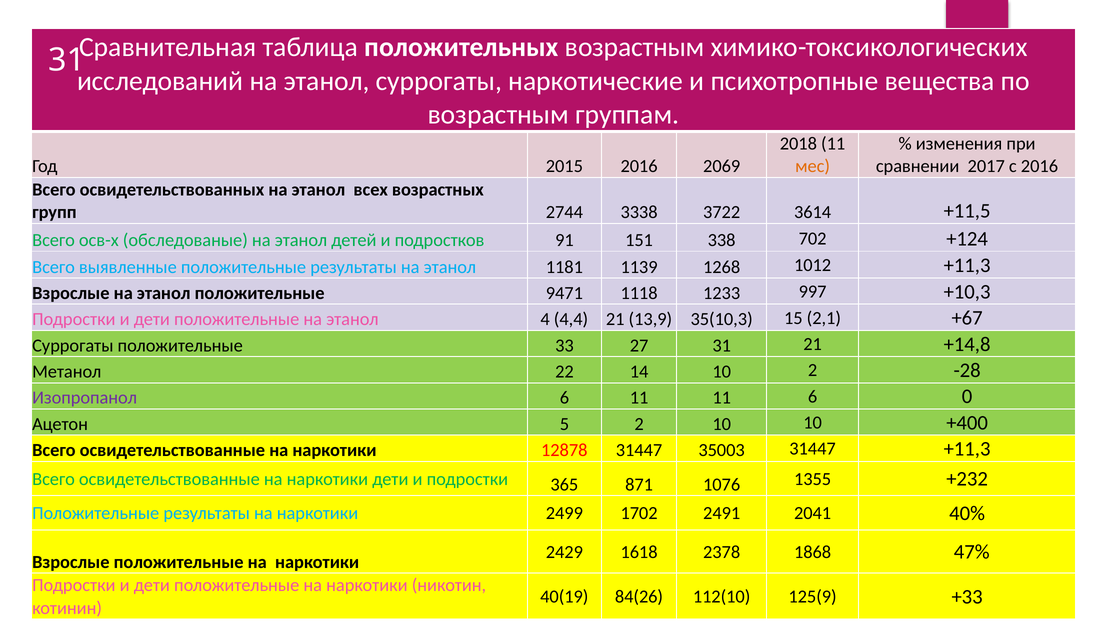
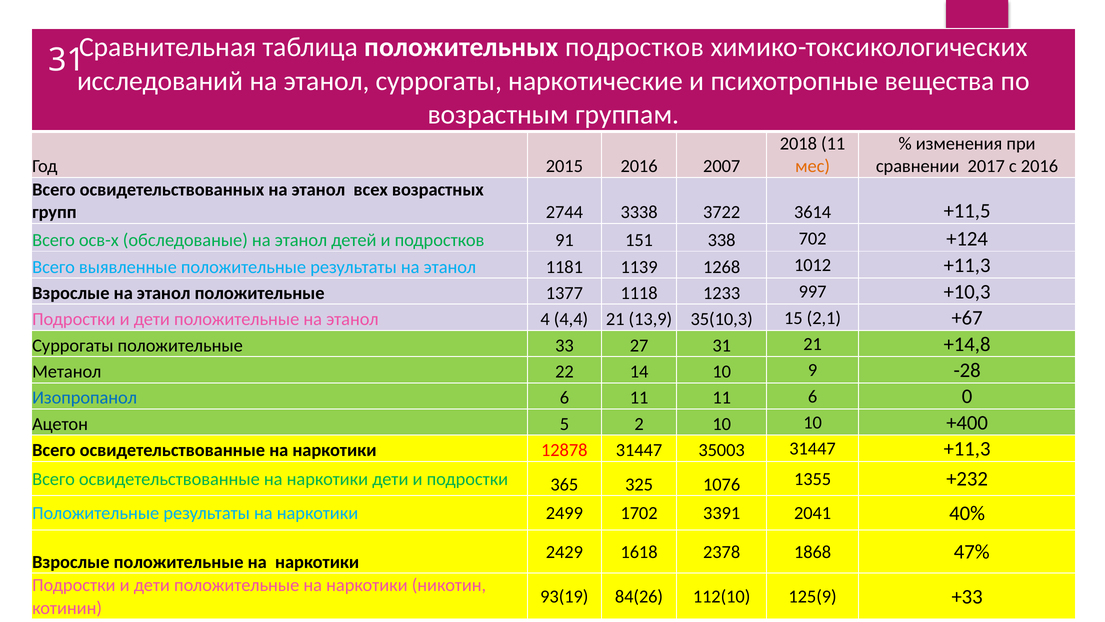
положительных возрастным: возрастным -> подростков (635, 47)
2069: 2069 -> 2007 (722, 166)
9471: 9471 -> 1377 (564, 293)
10 2: 2 -> 9 (813, 370)
Изопропанол colour: purple -> blue (85, 398)
871: 871 -> 325 (639, 484)
2491: 2491 -> 3391 (722, 513)
40(19: 40(19 -> 93(19 (564, 596)
